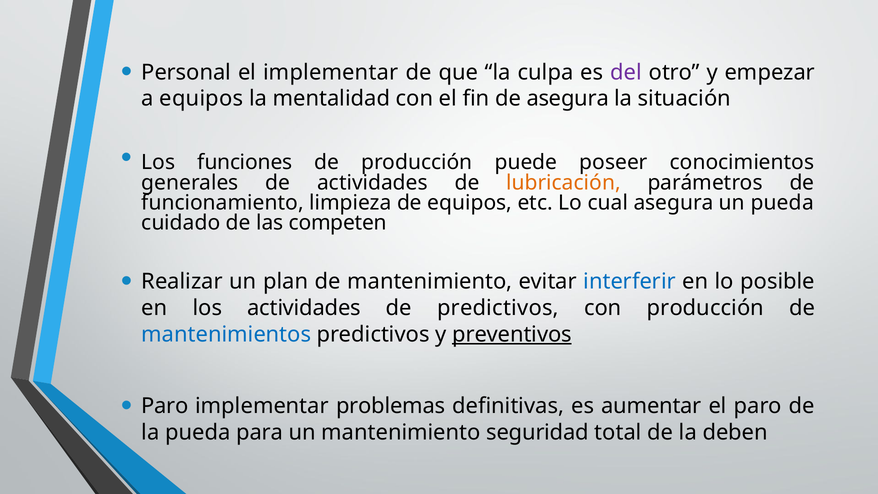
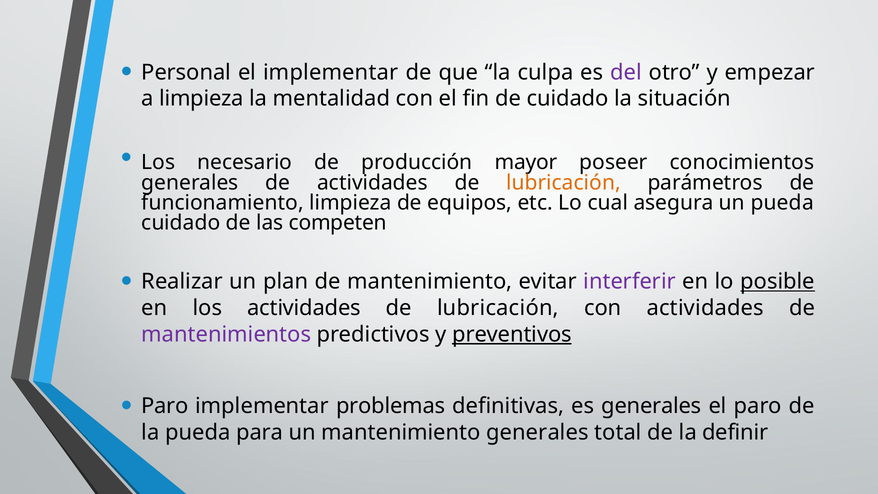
a equipos: equipos -> limpieza (202, 99)
de asegura: asegura -> cuidado (568, 99)
funciones: funciones -> necesario (245, 162)
puede: puede -> mayor (526, 162)
interferir colour: blue -> purple (630, 282)
posible underline: none -> present (778, 282)
predictivos: predictivos -> lubricación (498, 308)
con producción: producción -> actividades (705, 308)
mantenimientos colour: blue -> purple (226, 334)
es aumentar: aumentar -> generales (651, 406)
mantenimiento seguridad: seguridad -> generales (537, 432)
deben: deben -> definir (735, 432)
